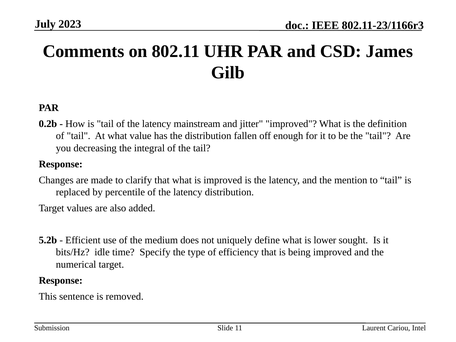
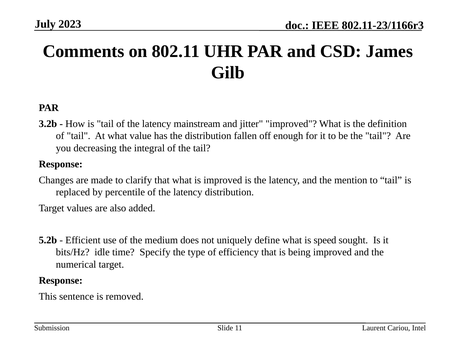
0.2b: 0.2b -> 3.2b (48, 124)
lower: lower -> speed (325, 240)
